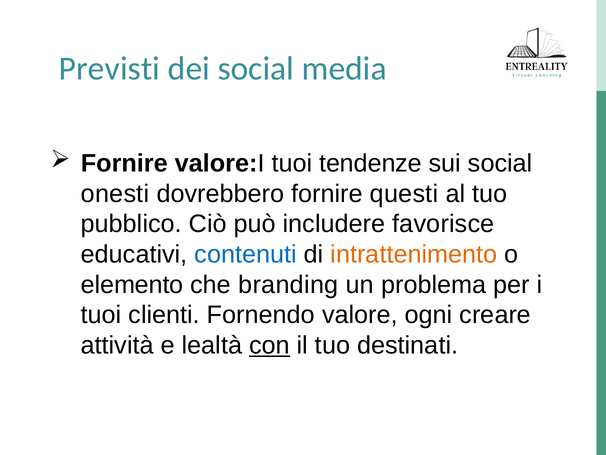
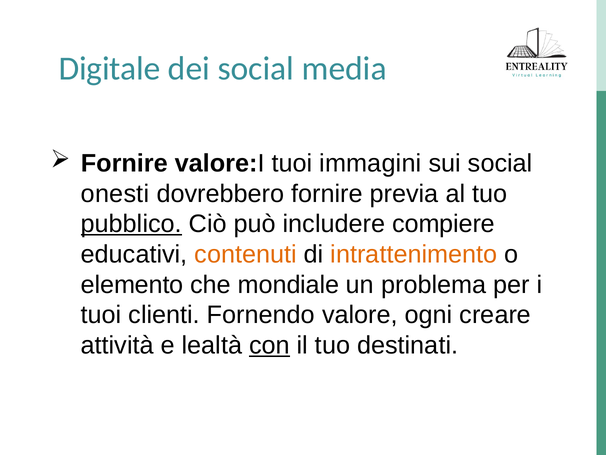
Previsti: Previsti -> Digitale (110, 68)
tendenze: tendenze -> immagini (370, 163)
questi: questi -> previa (404, 194)
pubblico underline: none -> present (131, 224)
favorisce: favorisce -> compiere (444, 224)
contenuti colour: blue -> orange (246, 254)
branding: branding -> mondiale (289, 284)
